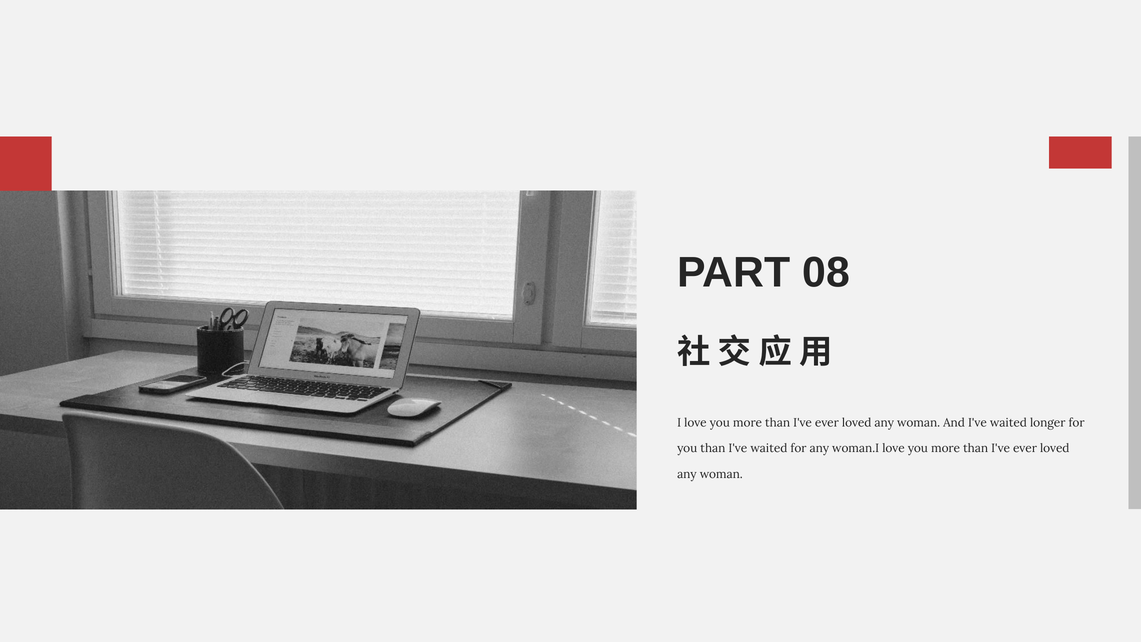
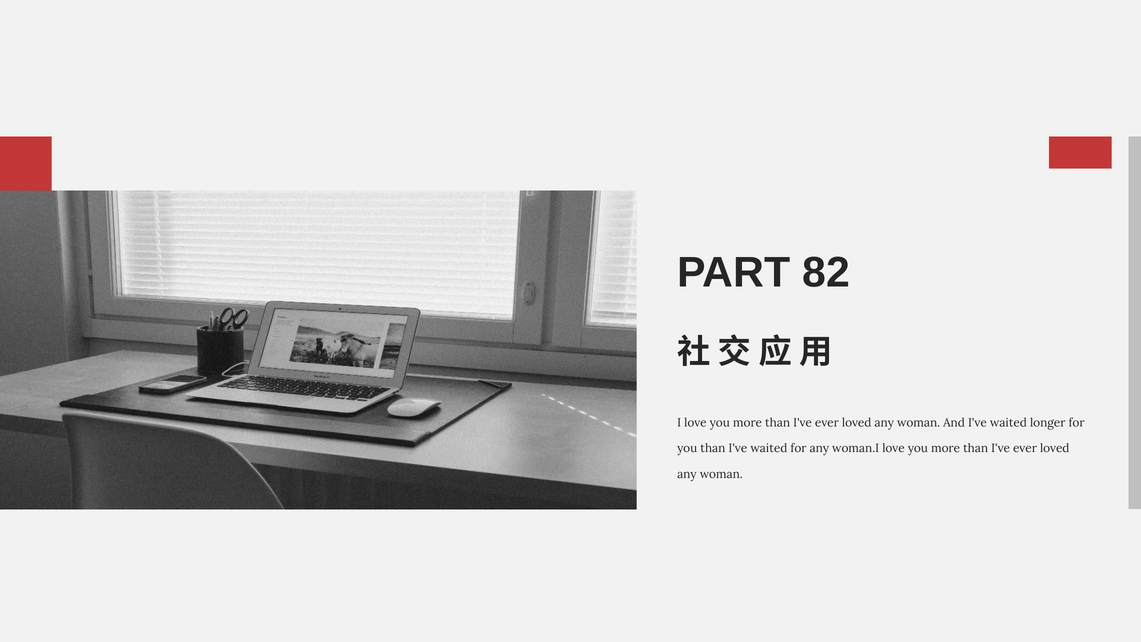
08: 08 -> 82 (826, 273)
